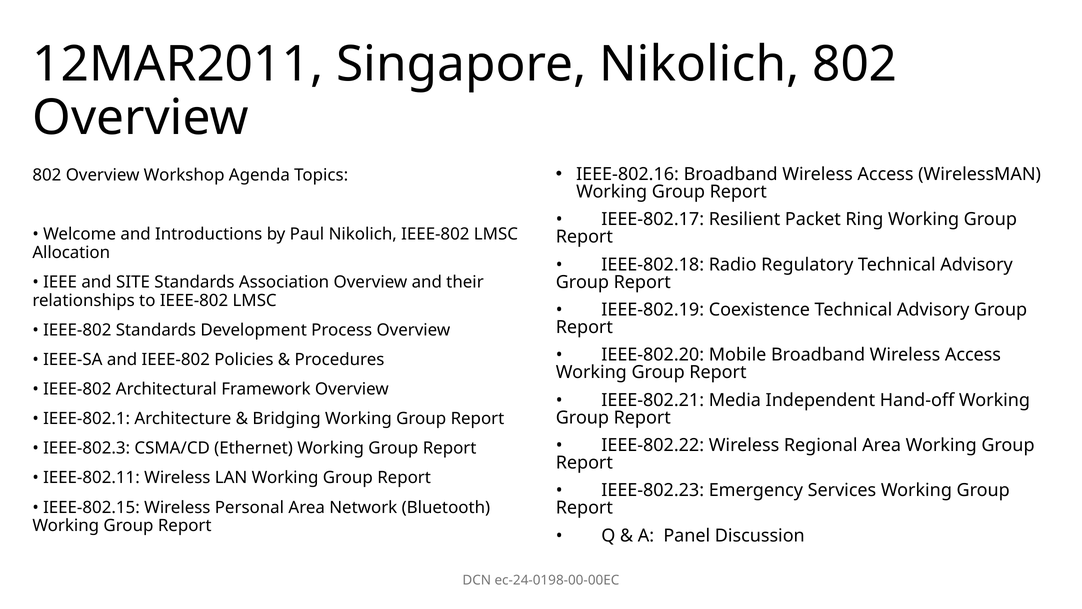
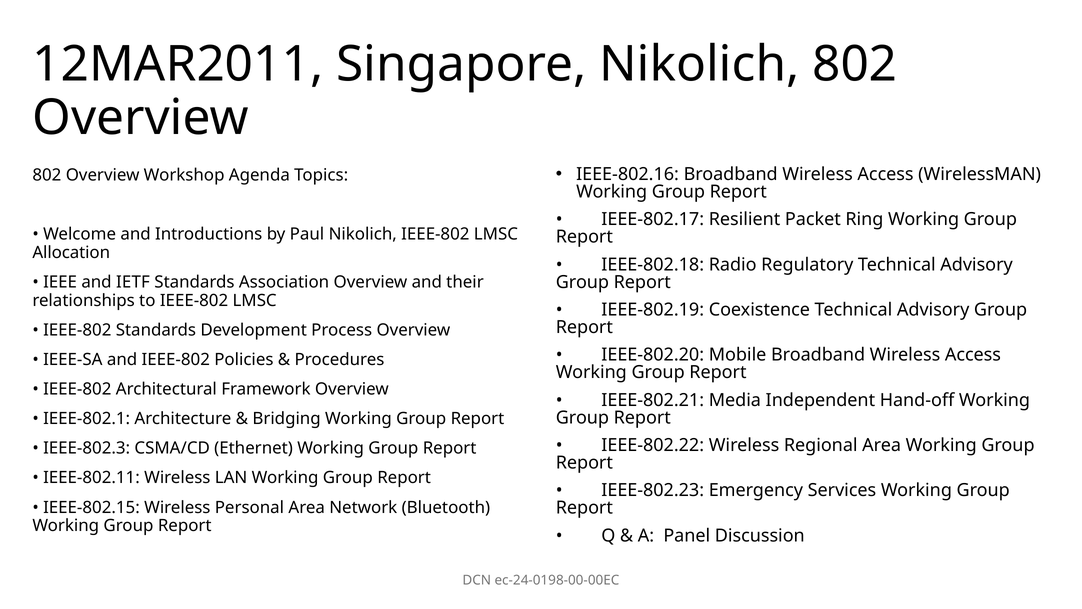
SITE: SITE -> IETF (133, 282)
